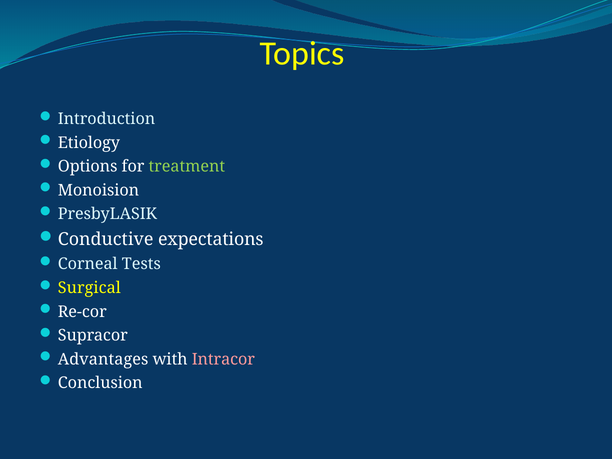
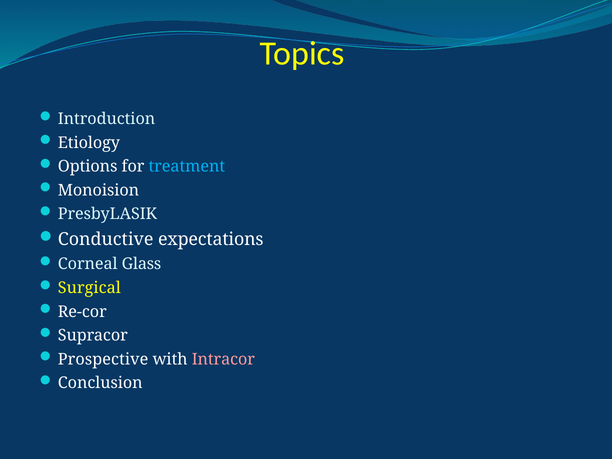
treatment colour: light green -> light blue (187, 167)
Tests: Tests -> Glass (141, 264)
Advantages: Advantages -> Prospective (103, 359)
